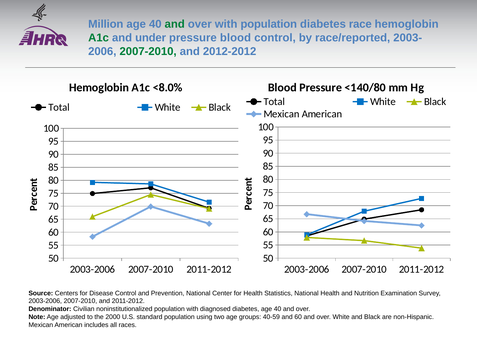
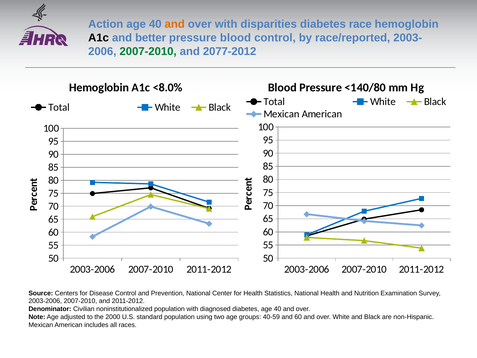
Million: Million -> Action (106, 24)
and colour: green -> orange (175, 24)
with population: population -> disparities (269, 24)
A1c colour: green -> black (99, 38)
under: under -> better (151, 38)
2012-2012: 2012-2012 -> 2077-2012 (230, 51)
